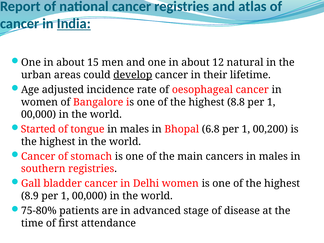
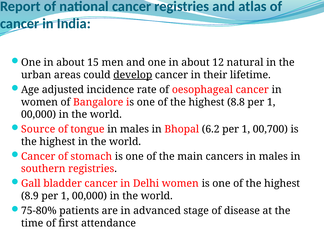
India underline: present -> none (74, 24)
Started: Started -> Source (38, 129)
6.8: 6.8 -> 6.2 (211, 129)
00,200: 00,200 -> 00,700 (270, 129)
